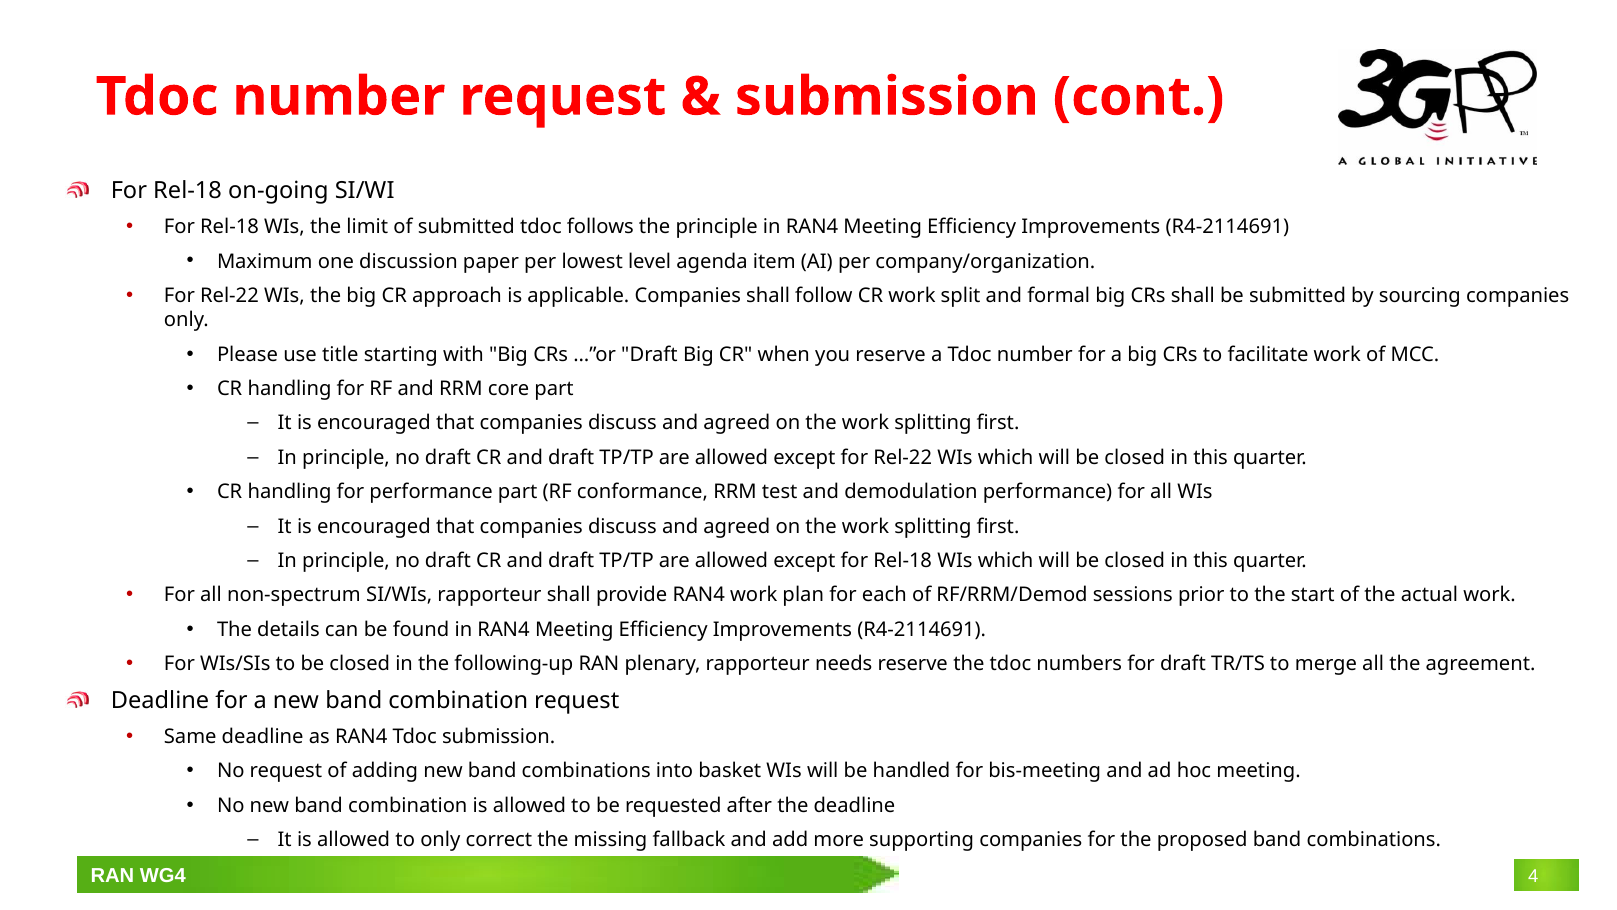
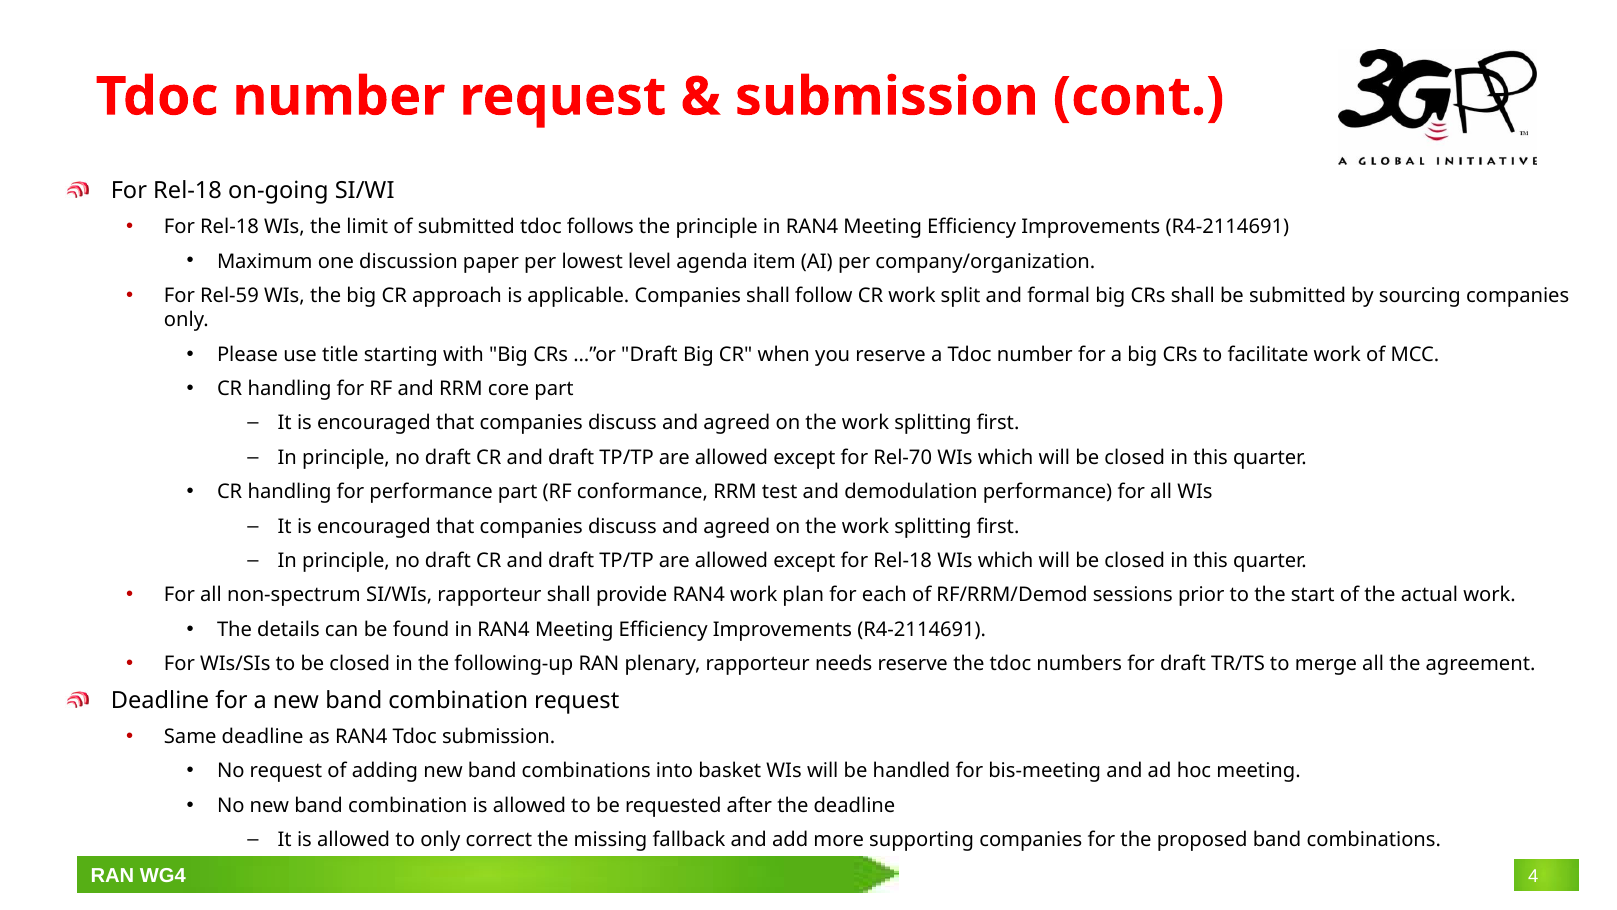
Rel-22: Rel-22 -> Rel-59 (229, 296)
except for Rel-22: Rel-22 -> Rel-70 (903, 457)
